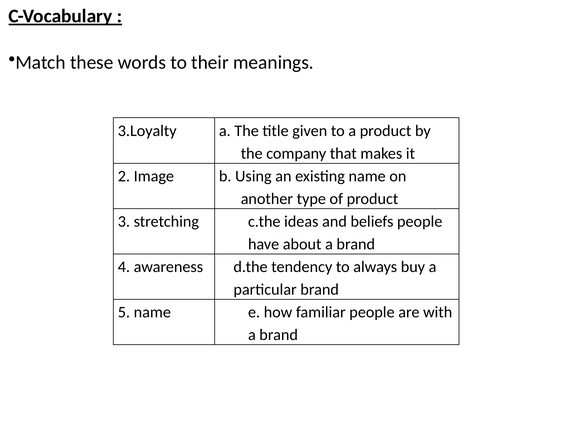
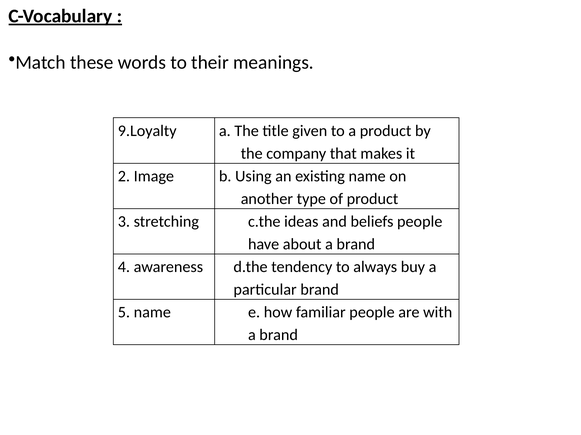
3.Loyalty: 3.Loyalty -> 9.Loyalty (147, 131)
